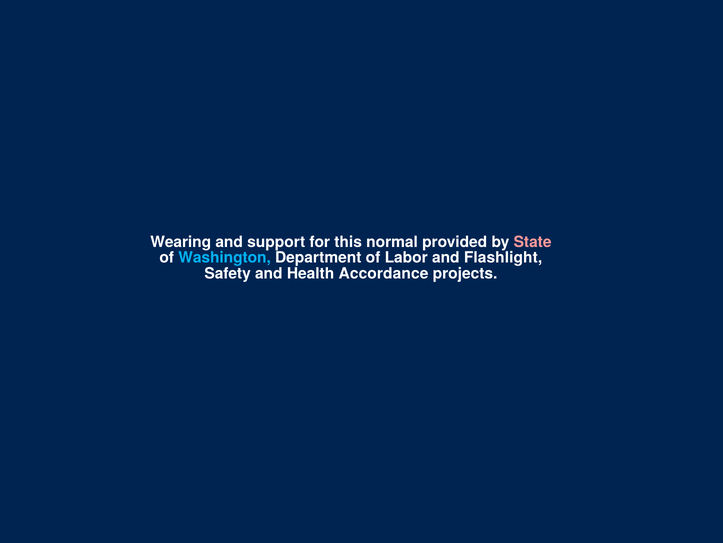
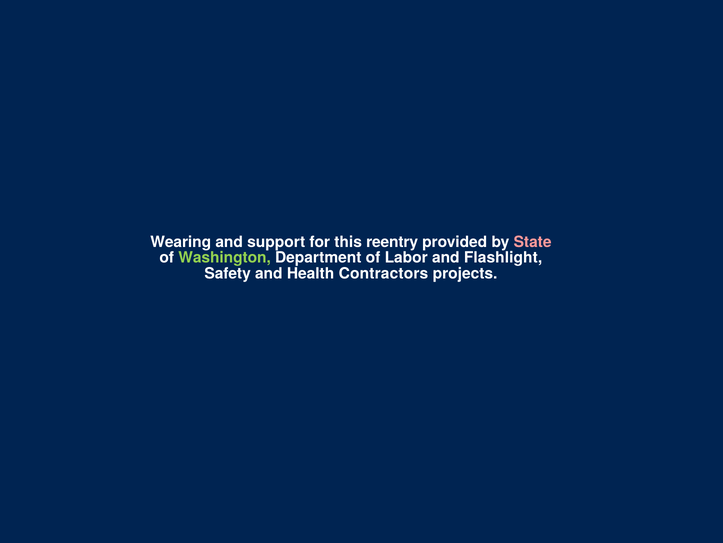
normal: normal -> reentry (392, 242)
Washington colour: light blue -> light green (225, 257)
Accordance: Accordance -> Contractors (383, 273)
